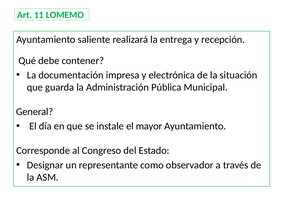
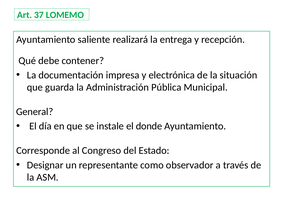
11: 11 -> 37 (39, 15)
mayor: mayor -> donde (149, 126)
